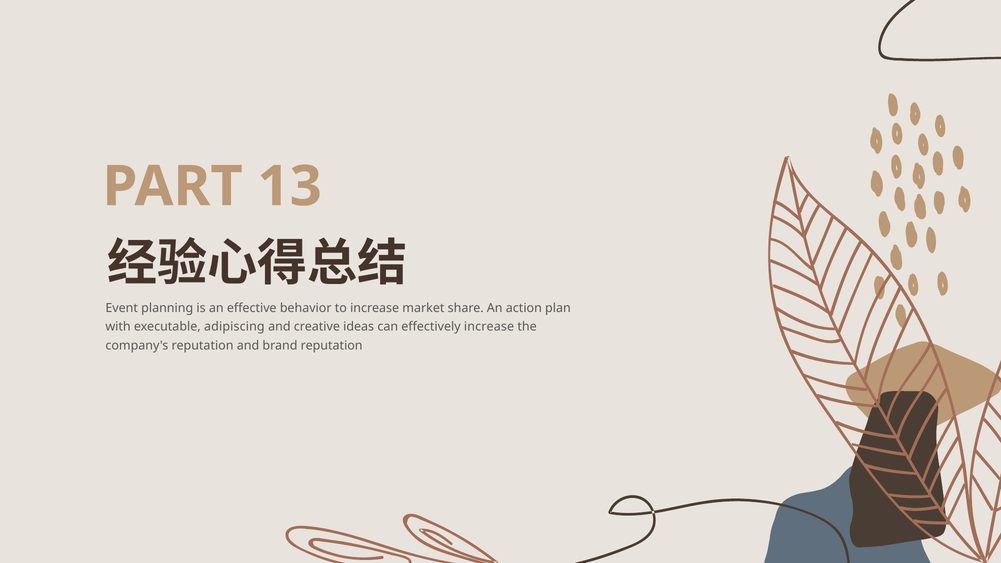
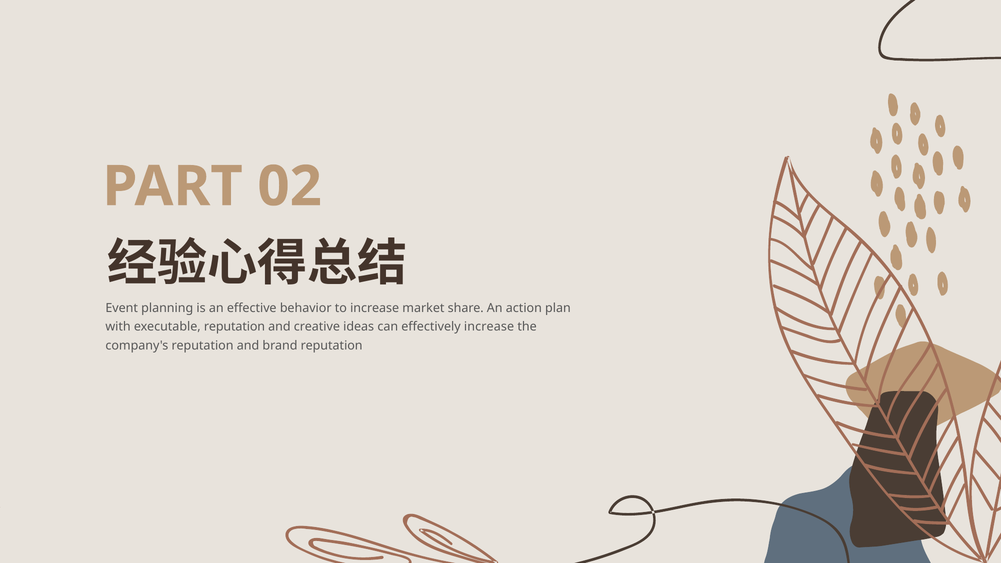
13: 13 -> 02 (290, 187)
executable adipiscing: adipiscing -> reputation (234, 327)
